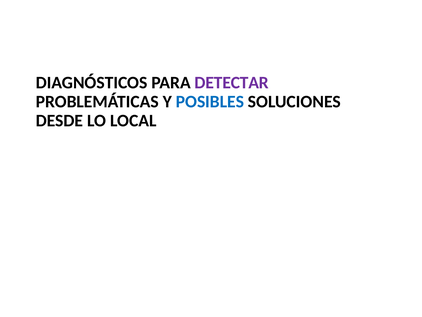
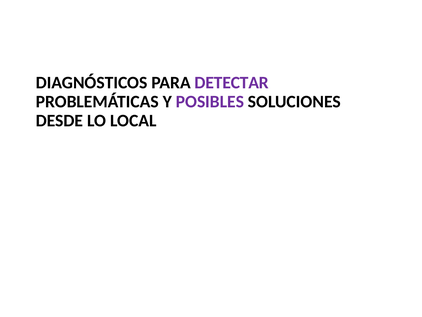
POSIBLES colour: blue -> purple (210, 101)
